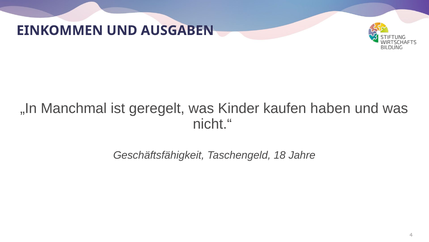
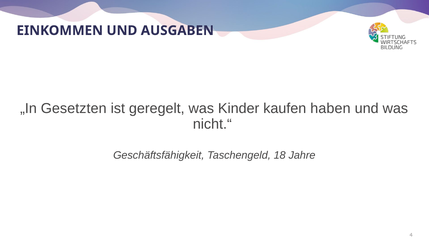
Manchmal: Manchmal -> Gesetzten (74, 108)
